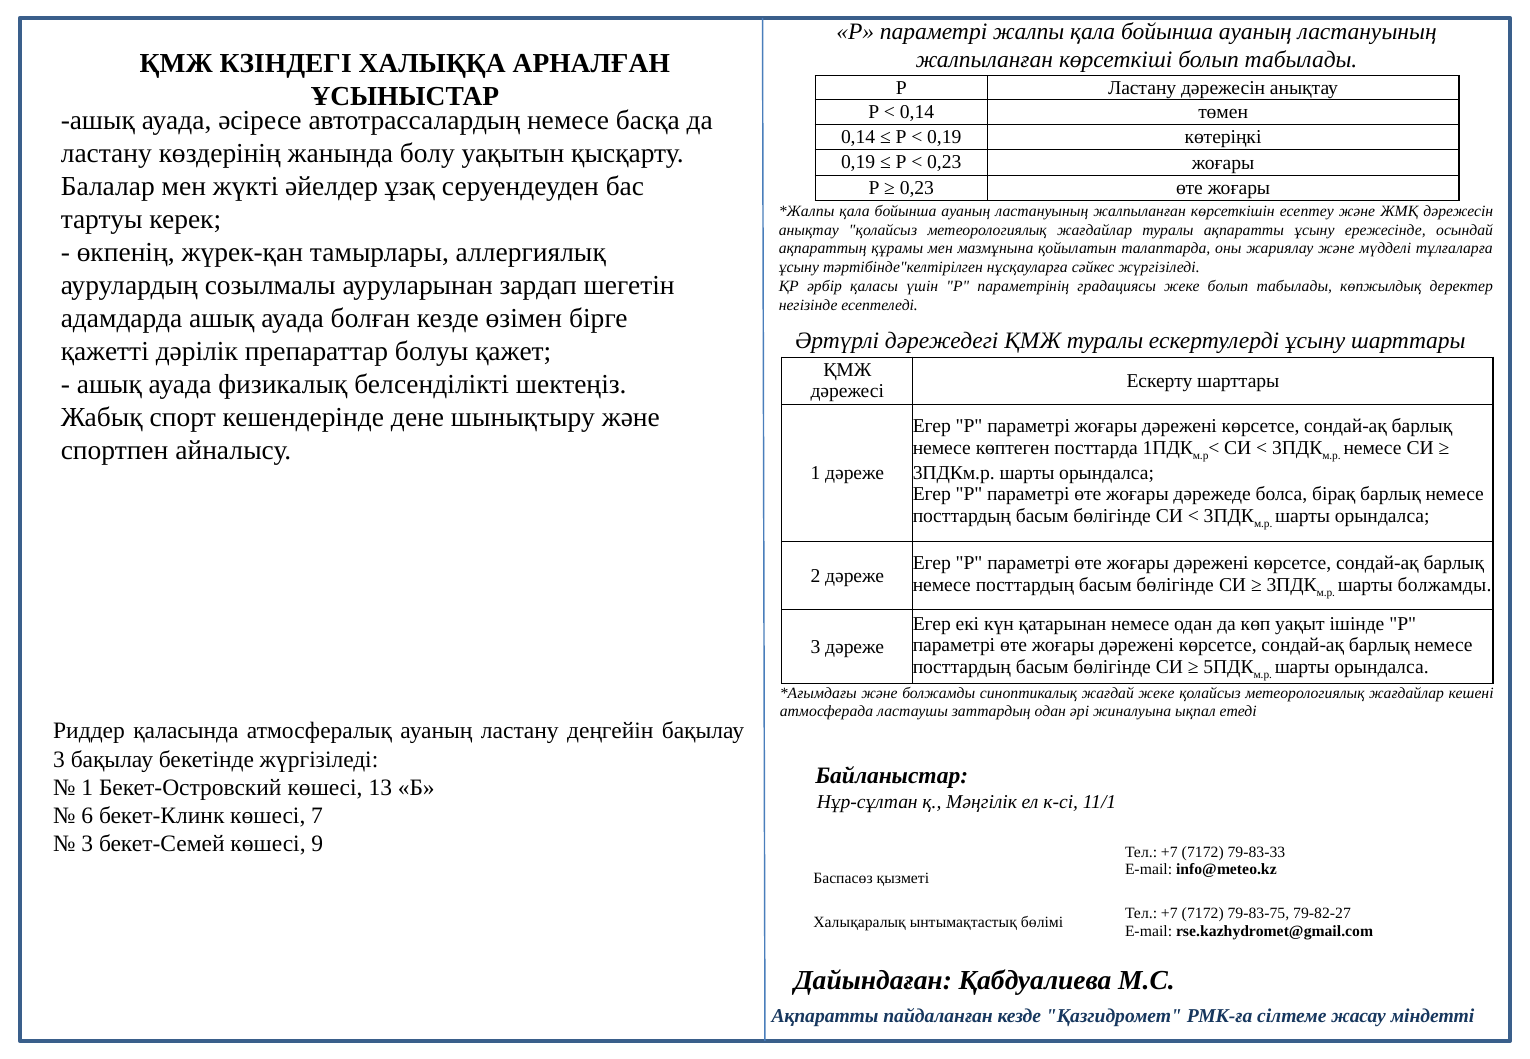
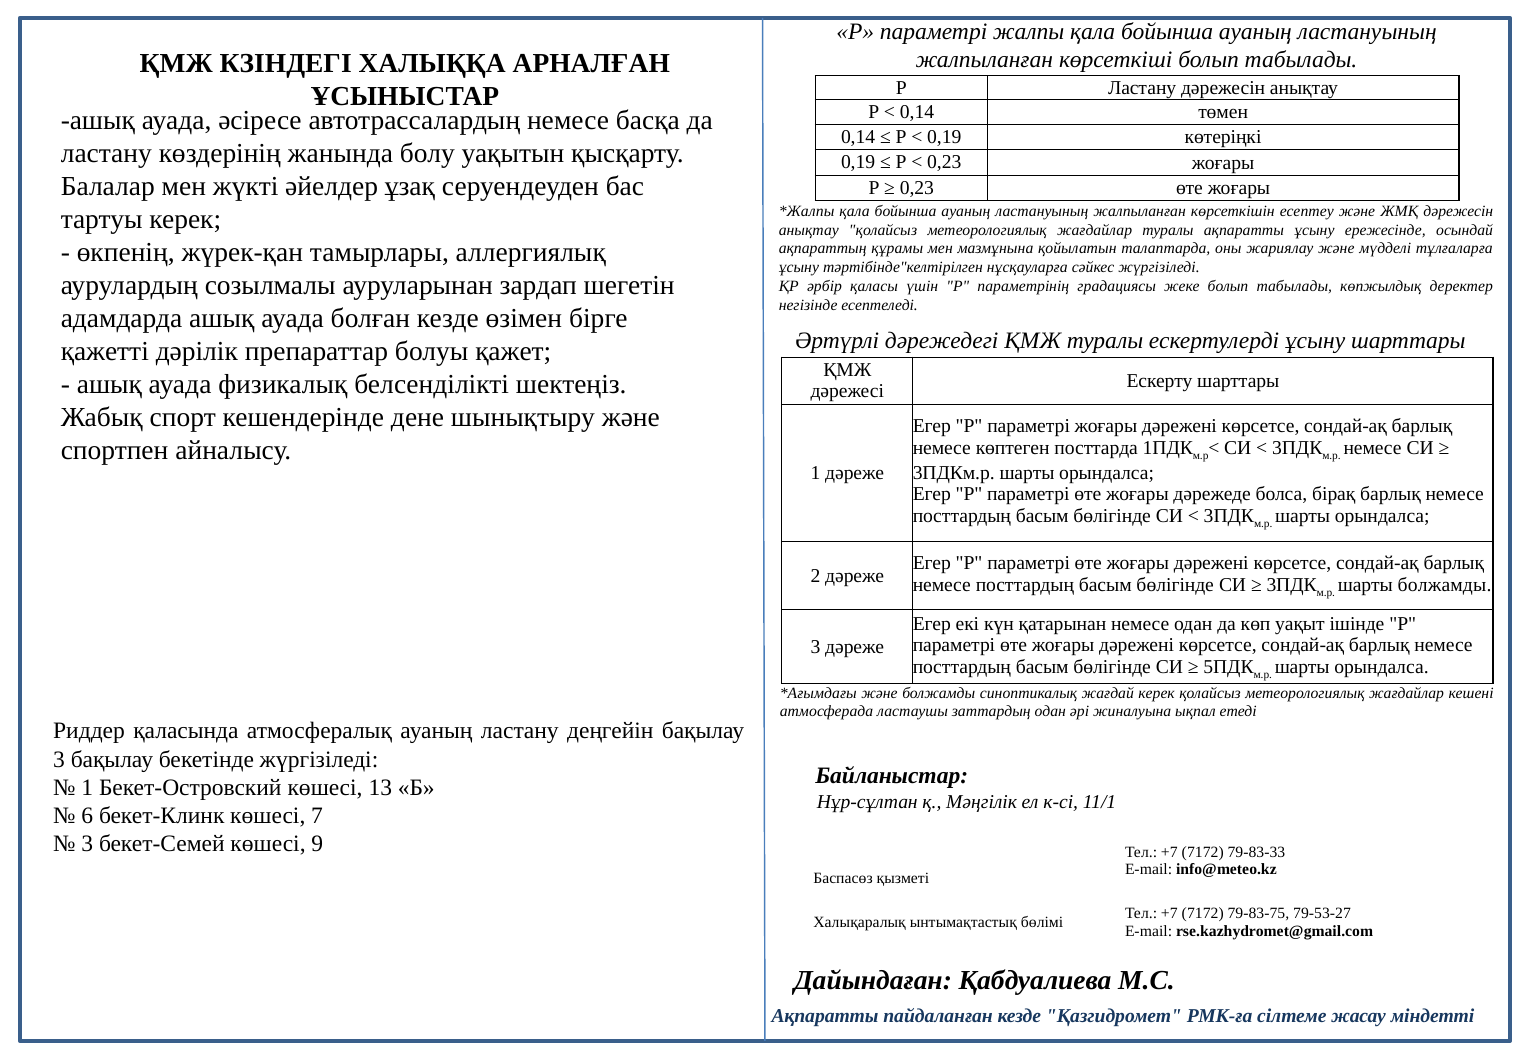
жағдай жеке: жеке -> керек (1157, 693)
79-82-27: 79-82-27 -> 79-53-27 (1322, 914)
